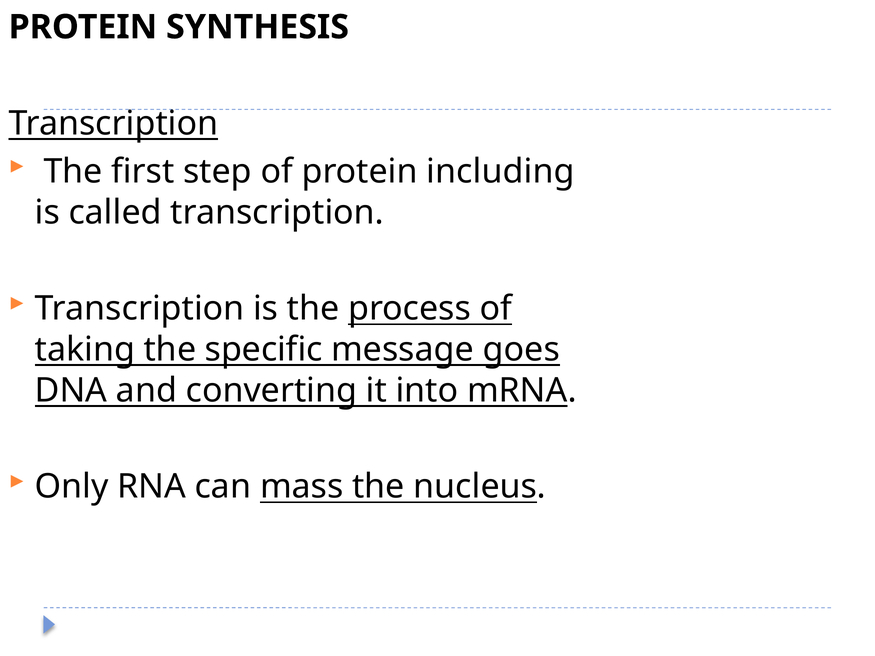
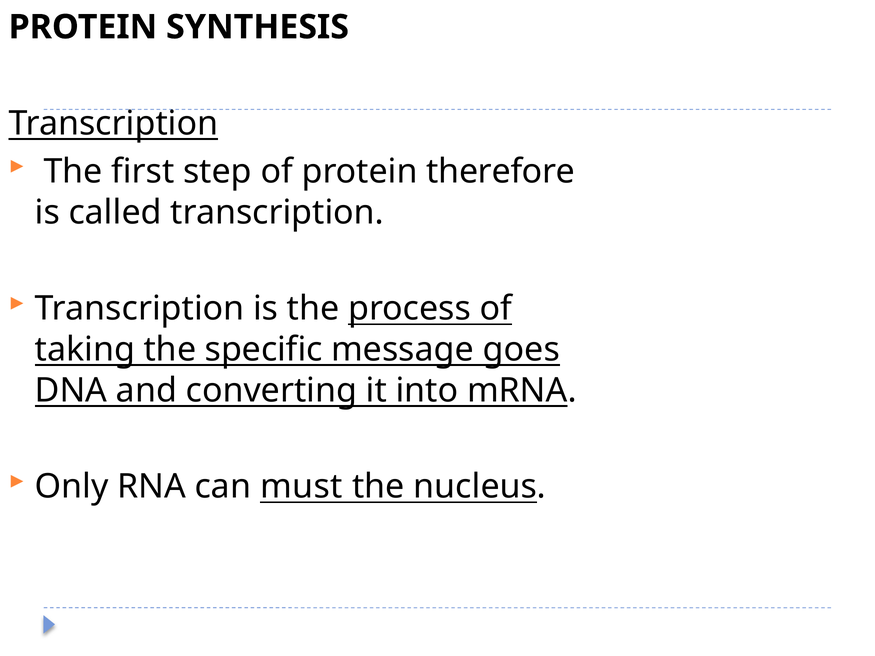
including: including -> therefore (501, 172)
mass: mass -> must (302, 487)
